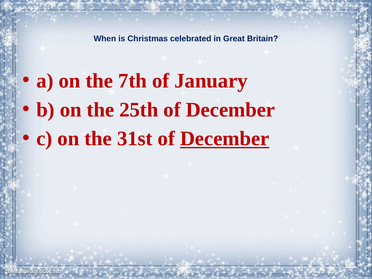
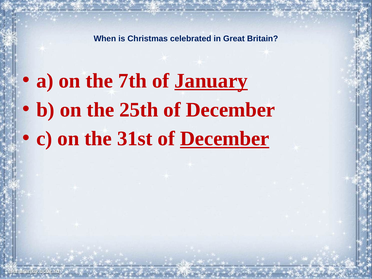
January underline: none -> present (211, 81)
